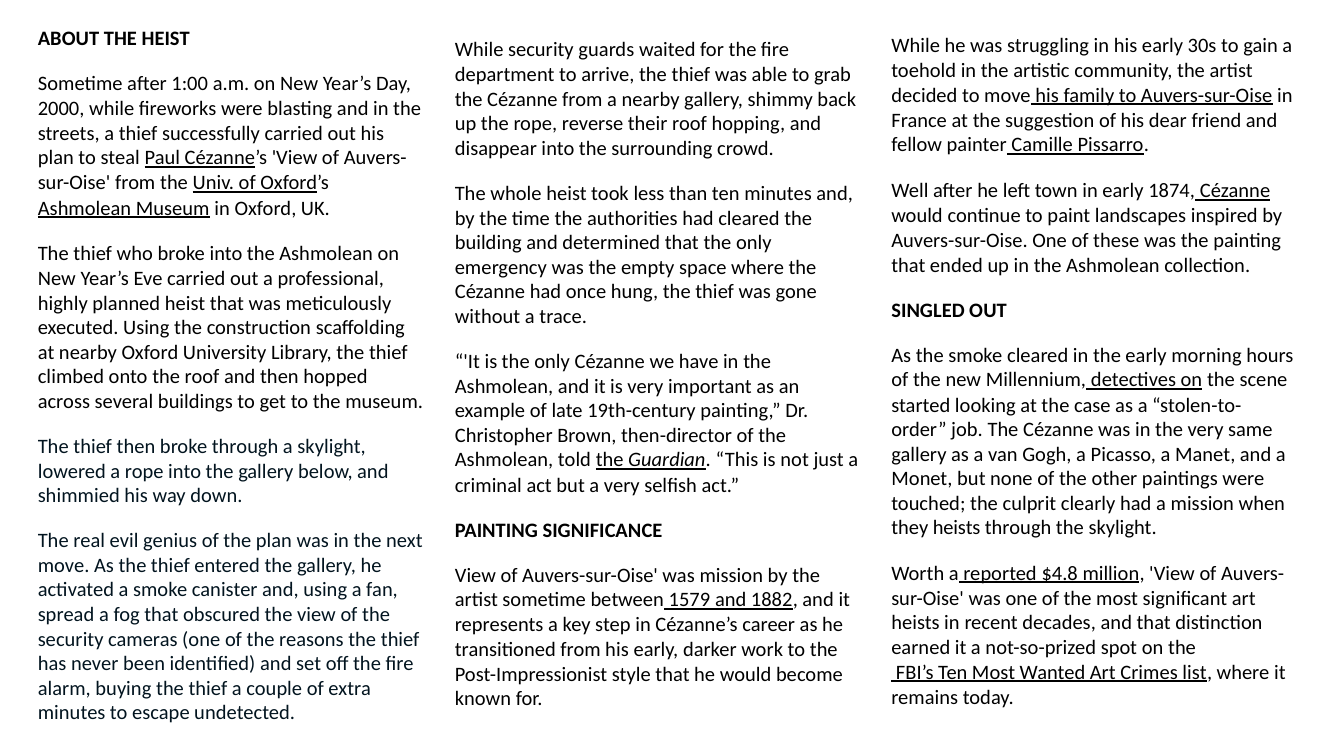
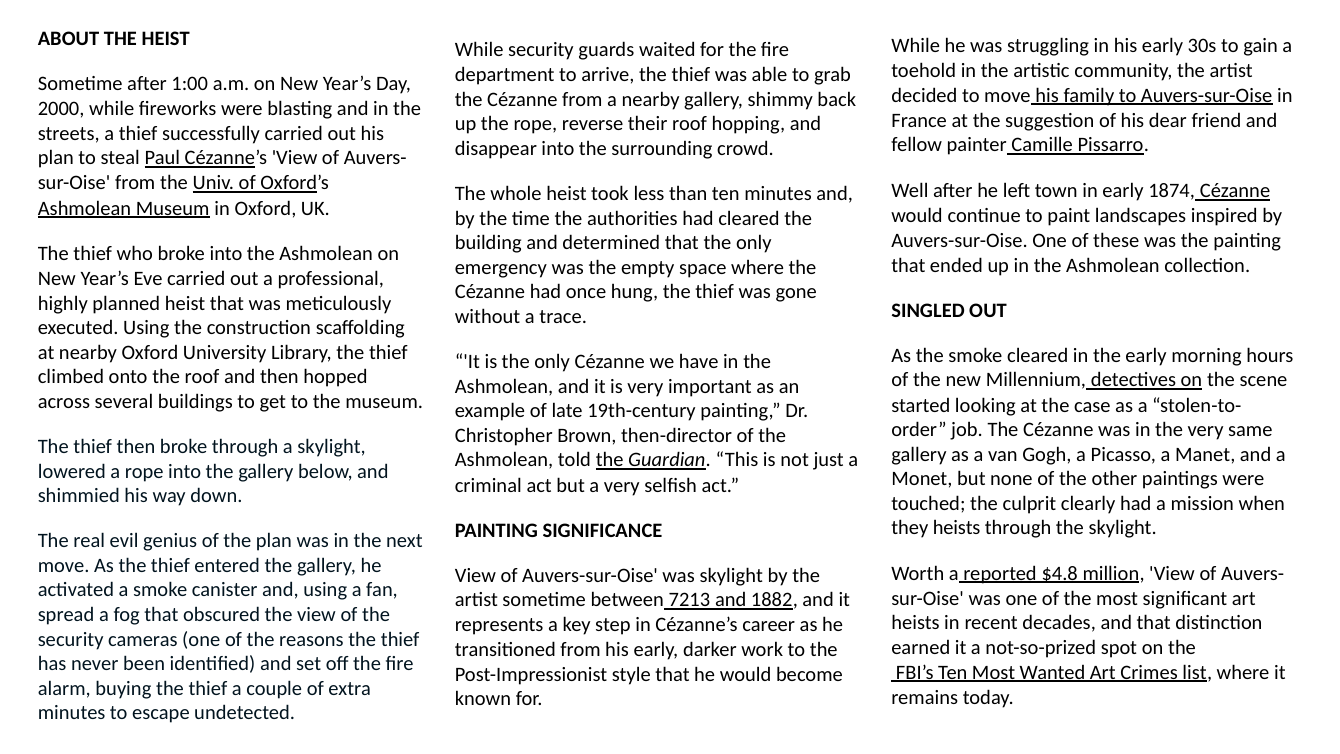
was mission: mission -> skylight (731, 575)
1579: 1579 -> 7213 (689, 600)
